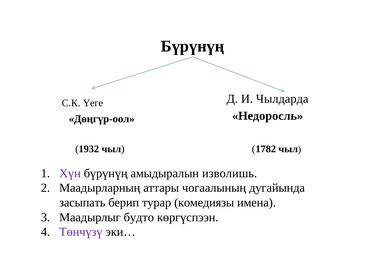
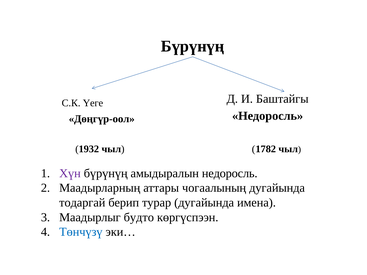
Чылдарда: Чылдарда -> Баштайгы (282, 99)
амыдыралын изволишь: изволишь -> недоросль (230, 173)
засыпать: засыпать -> тодаргай (82, 203)
турар комедиязы: комедиязы -> дугайында (204, 203)
Төнчүзү colour: purple -> blue (81, 232)
